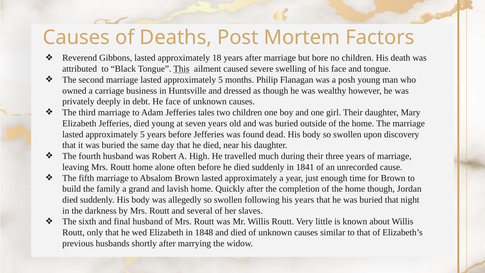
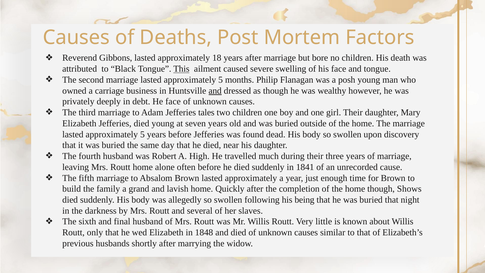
and underline: none -> present (215, 91)
Jordan: Jordan -> Shows (409, 189)
his years: years -> being (305, 200)
